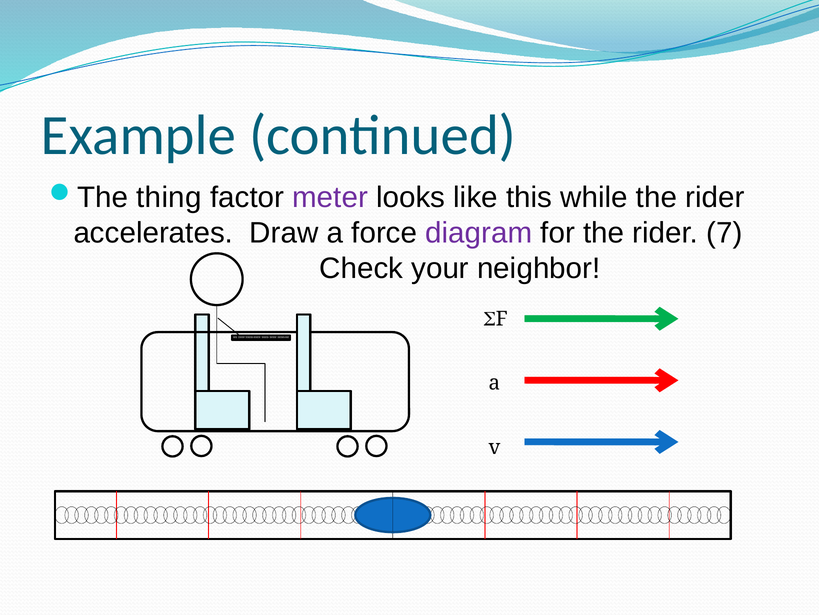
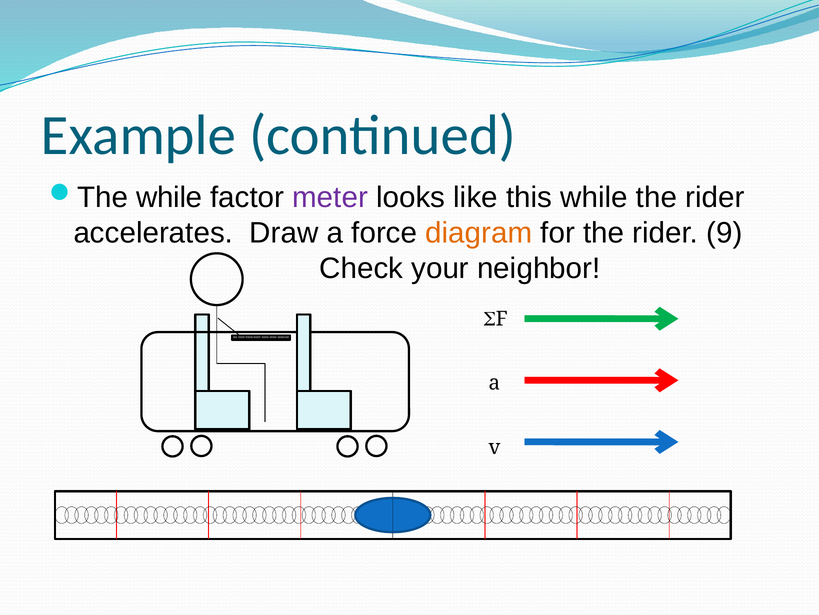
thing: thing -> while (169, 197)
diagram colour: purple -> orange (479, 233)
7: 7 -> 9 (725, 233)
